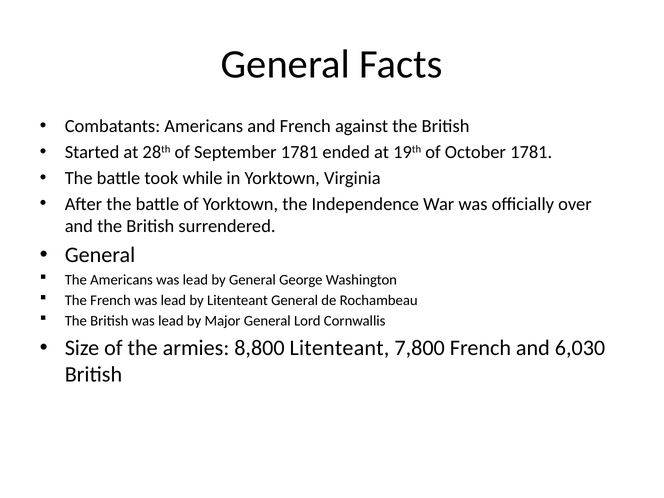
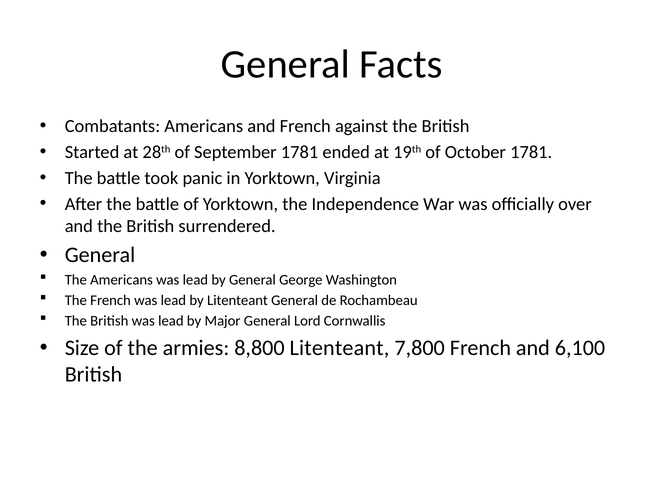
while: while -> panic (202, 178)
6,030: 6,030 -> 6,100 (580, 348)
